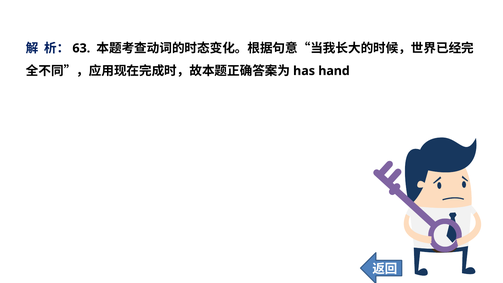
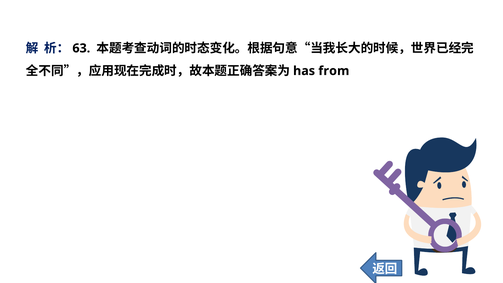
hand: hand -> from (334, 71)
